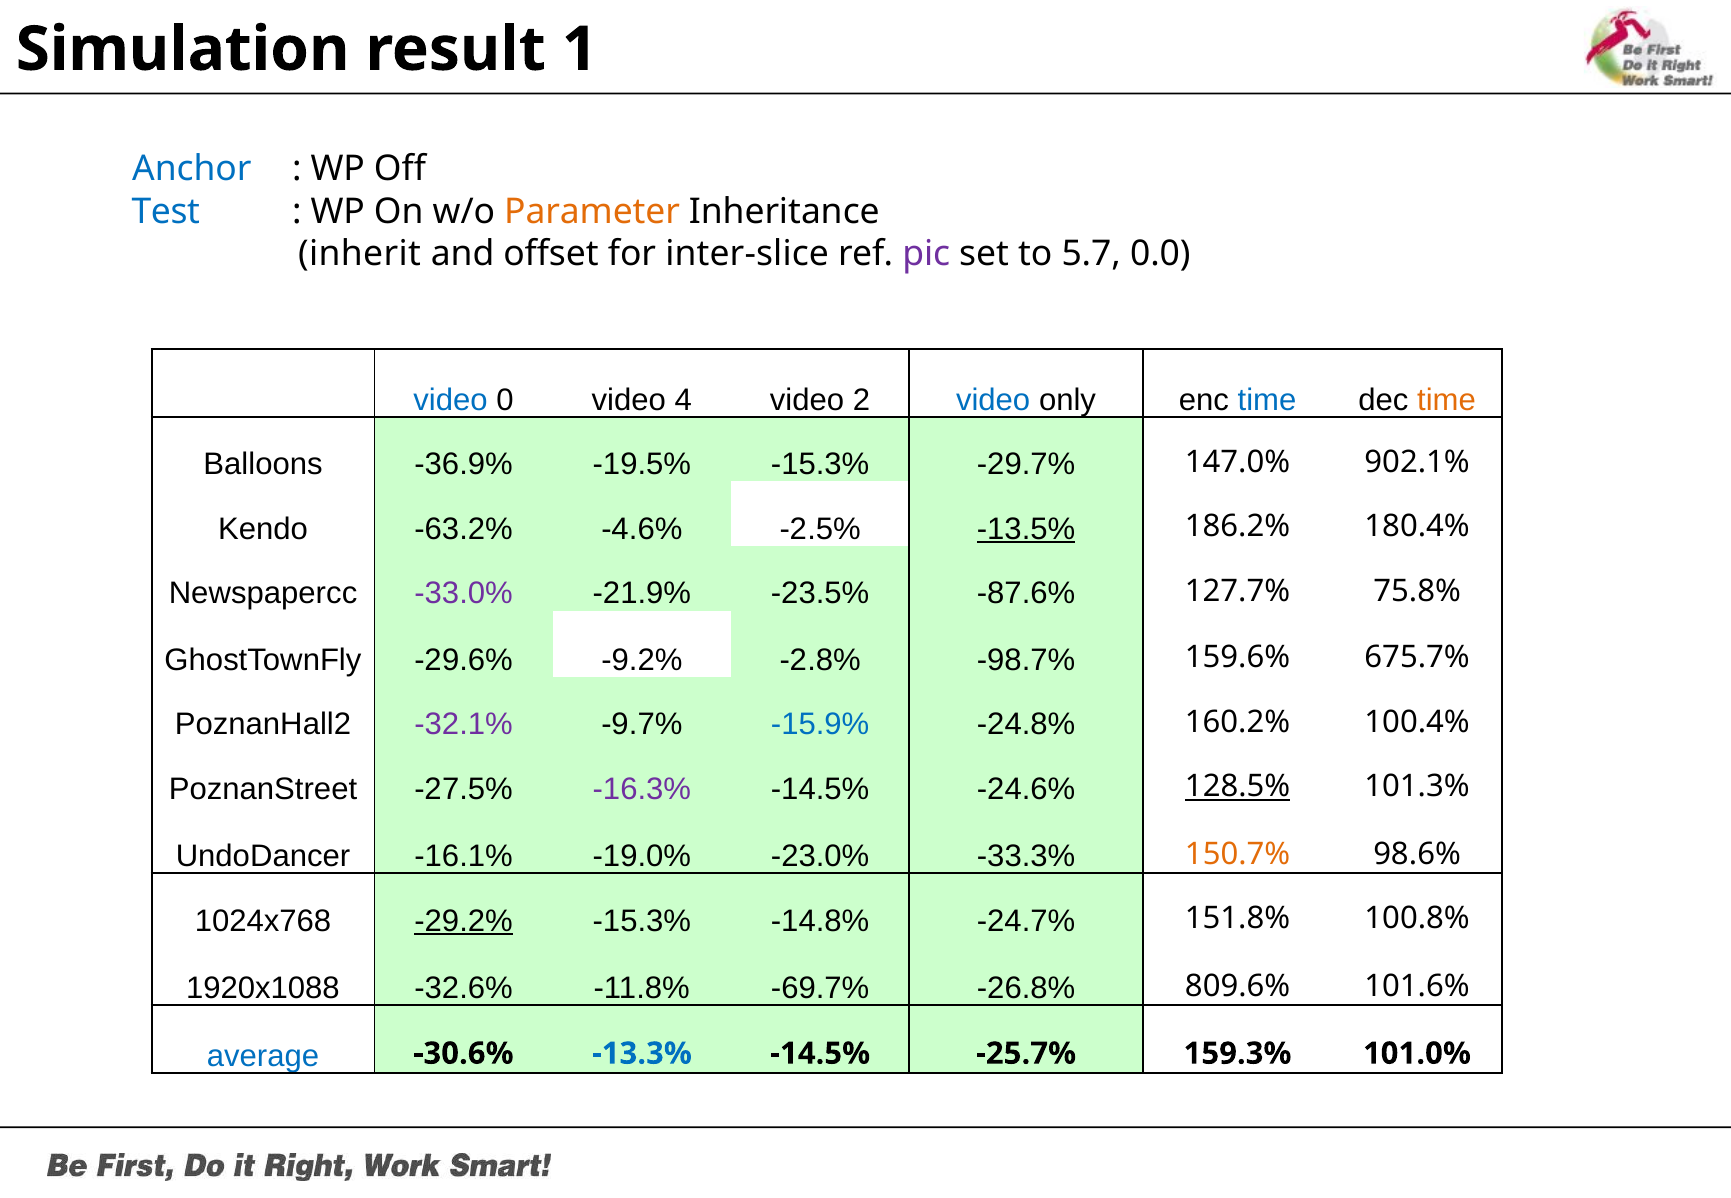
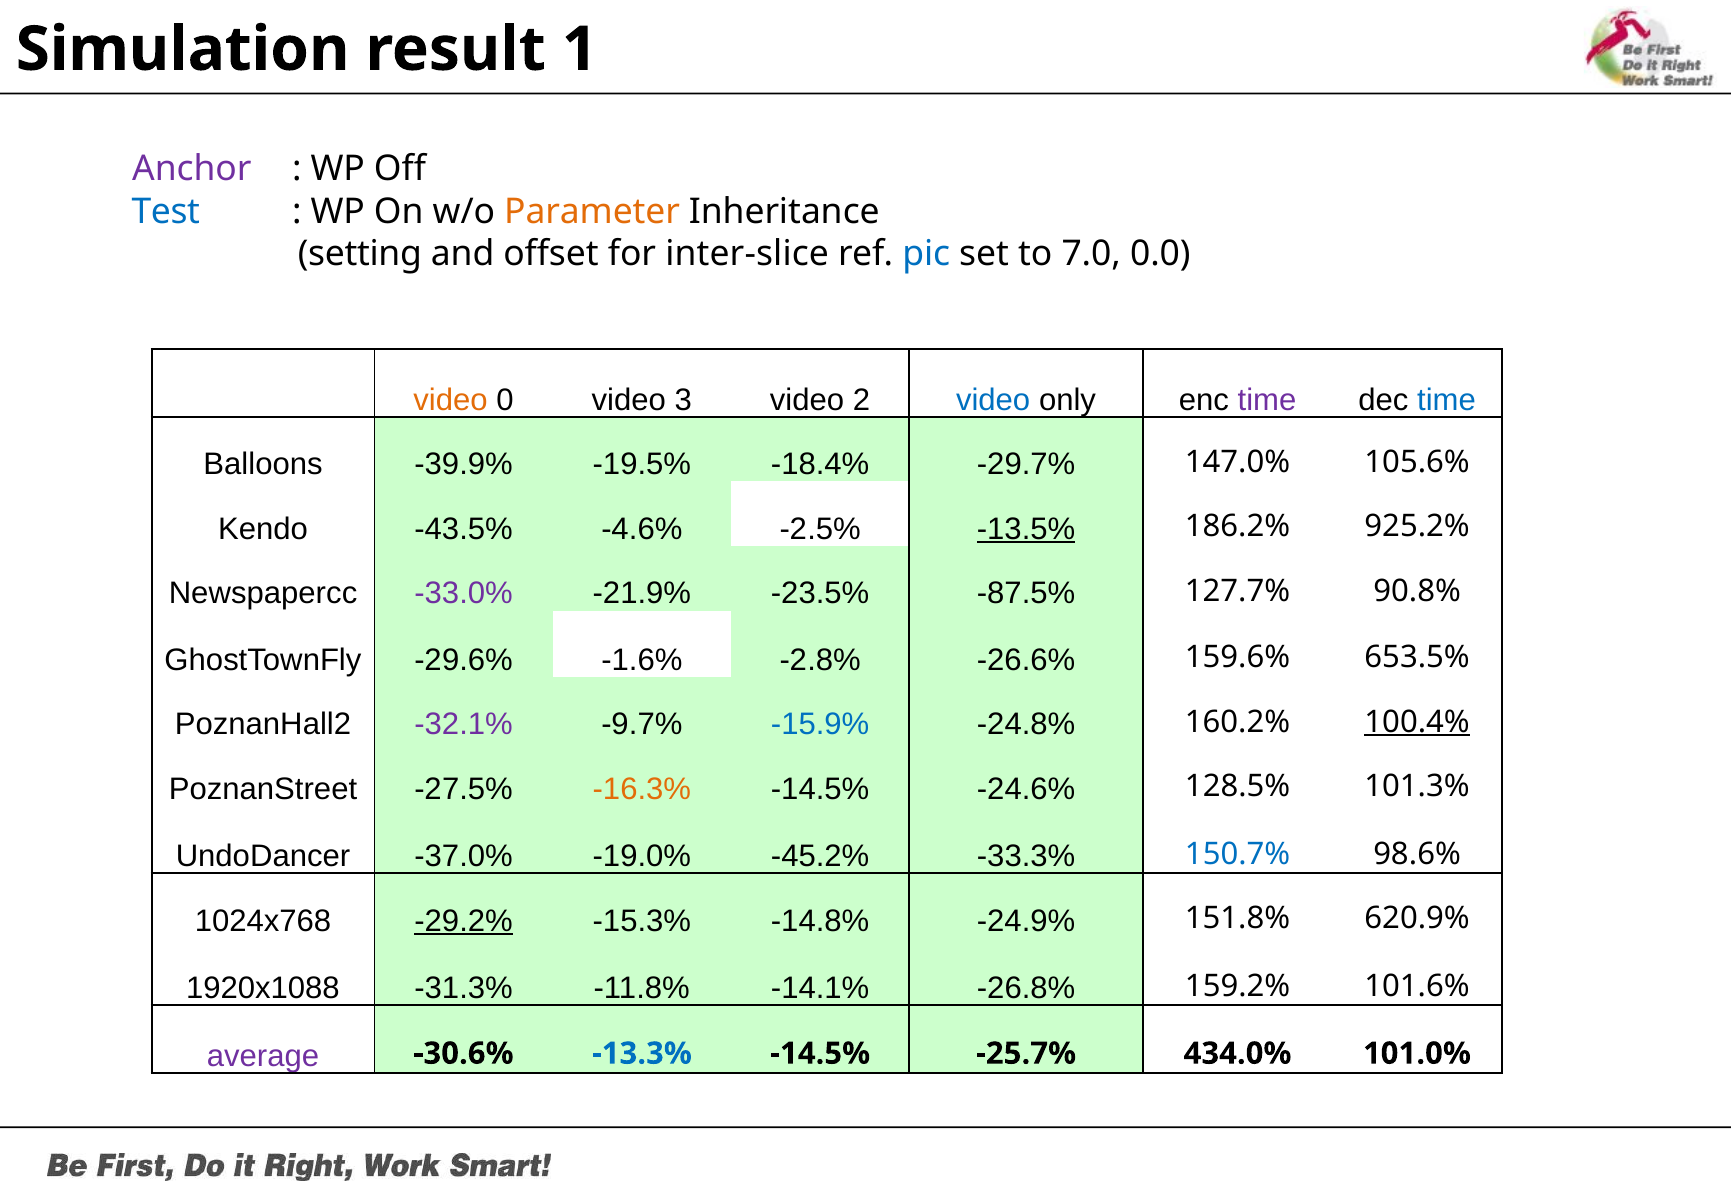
Anchor colour: blue -> purple (192, 169)
inherit: inherit -> setting (360, 254)
pic colour: purple -> blue (926, 254)
5.7: 5.7 -> 7.0 (1091, 254)
video colour: blue -> orange (451, 400)
4: 4 -> 3 (683, 400)
time colour: blue -> purple (1267, 400)
time colour: orange -> blue (1446, 400)
-36.9%: -36.9% -> -39.9% (464, 465)
-19.5% -15.3%: -15.3% -> -18.4% (820, 465)
902.1%: 902.1% -> 105.6% (1417, 462)
-63.2%: -63.2% -> -43.5% (464, 529)
180.4%: 180.4% -> 925.2% (1417, 527)
-87.6%: -87.6% -> -87.5% (1026, 594)
75.8%: 75.8% -> 90.8% (1417, 591)
-9.2%: -9.2% -> -1.6% (642, 660)
-98.7%: -98.7% -> -26.6% (1026, 660)
675.7%: 675.7% -> 653.5% (1417, 658)
100.4% underline: none -> present (1417, 722)
-16.3% colour: purple -> orange (642, 789)
128.5% underline: present -> none (1238, 787)
-16.1%: -16.1% -> -37.0% (464, 857)
-23.0%: -23.0% -> -45.2% (820, 857)
150.7% colour: orange -> blue (1238, 854)
-24.7%: -24.7% -> -24.9% (1026, 921)
100.8%: 100.8% -> 620.9% (1417, 919)
-32.6%: -32.6% -> -31.3% (464, 989)
-69.7%: -69.7% -> -14.1% (820, 989)
809.6%: 809.6% -> 159.2% (1238, 986)
average colour: blue -> purple (263, 1056)
159.3%: 159.3% -> 434.0% (1238, 1054)
